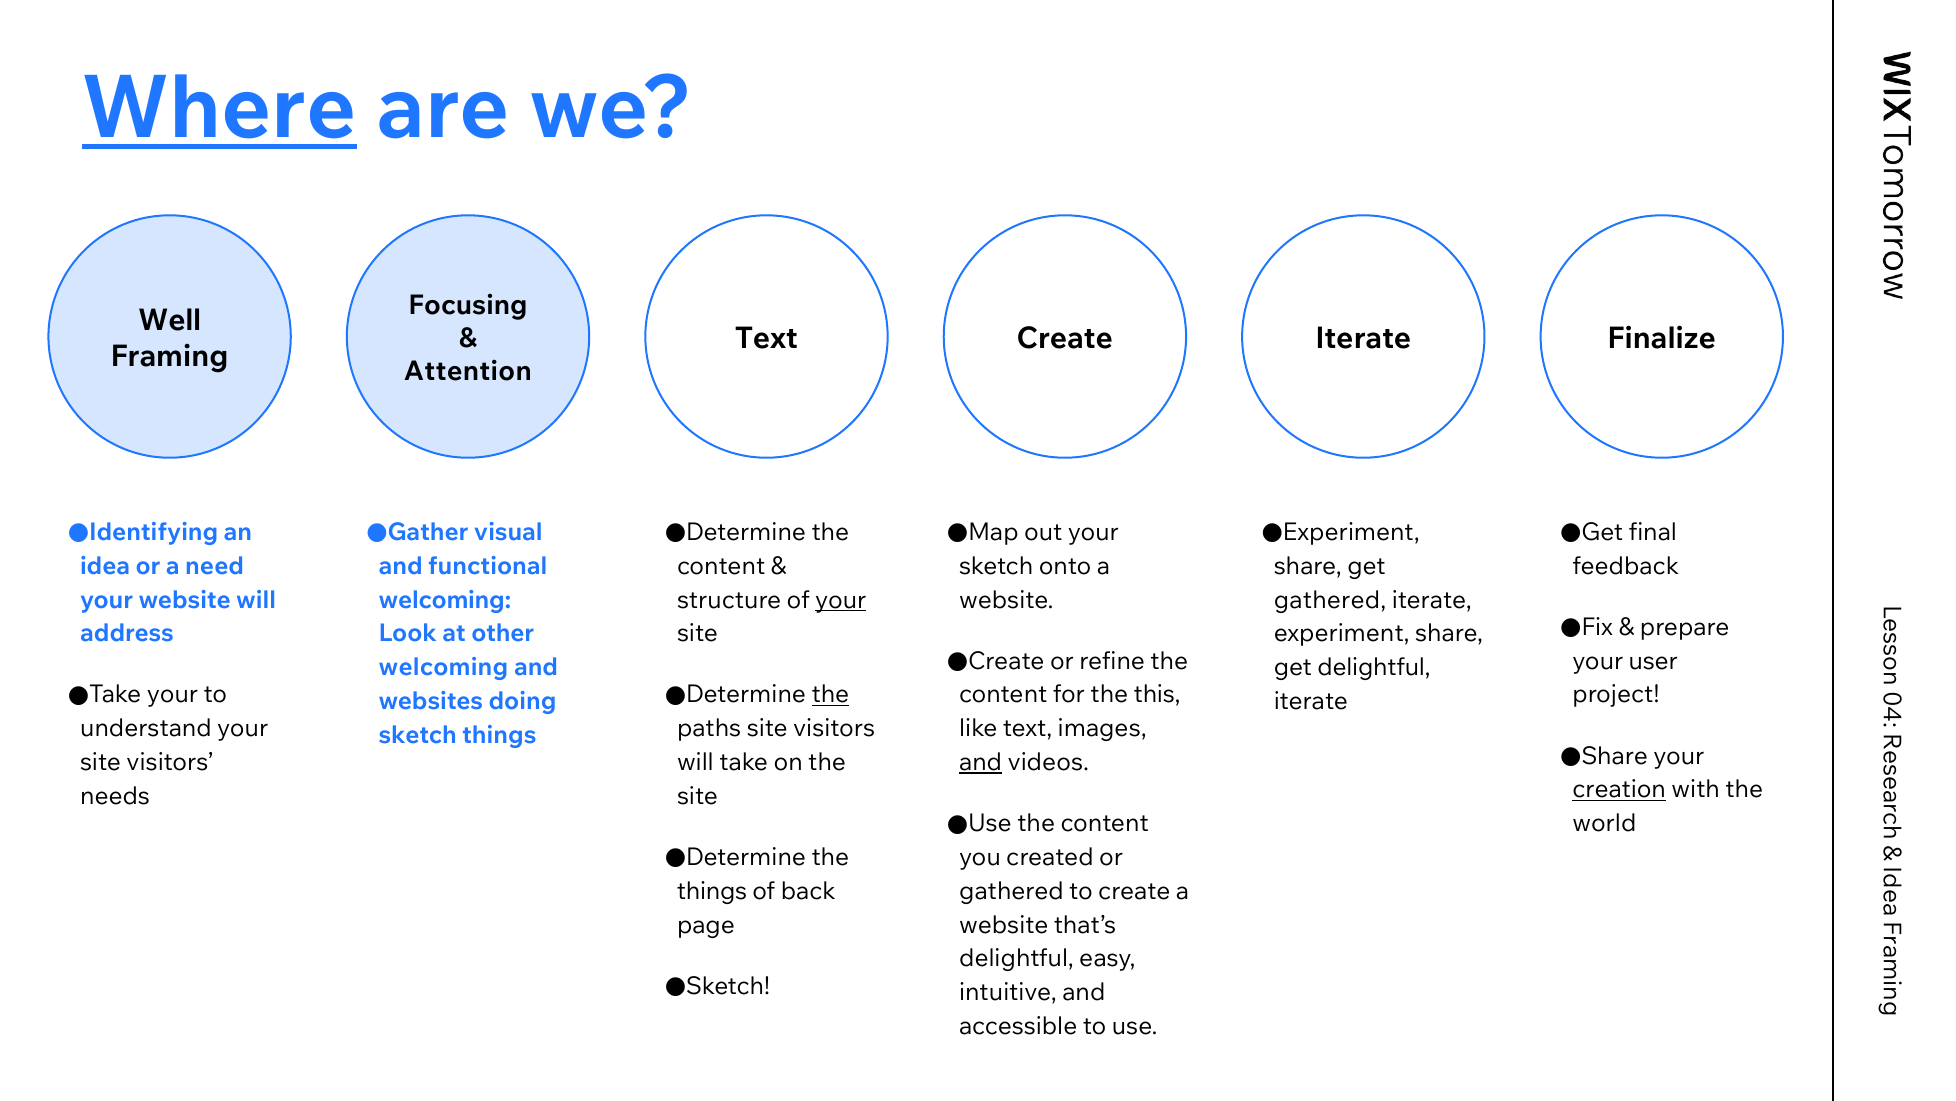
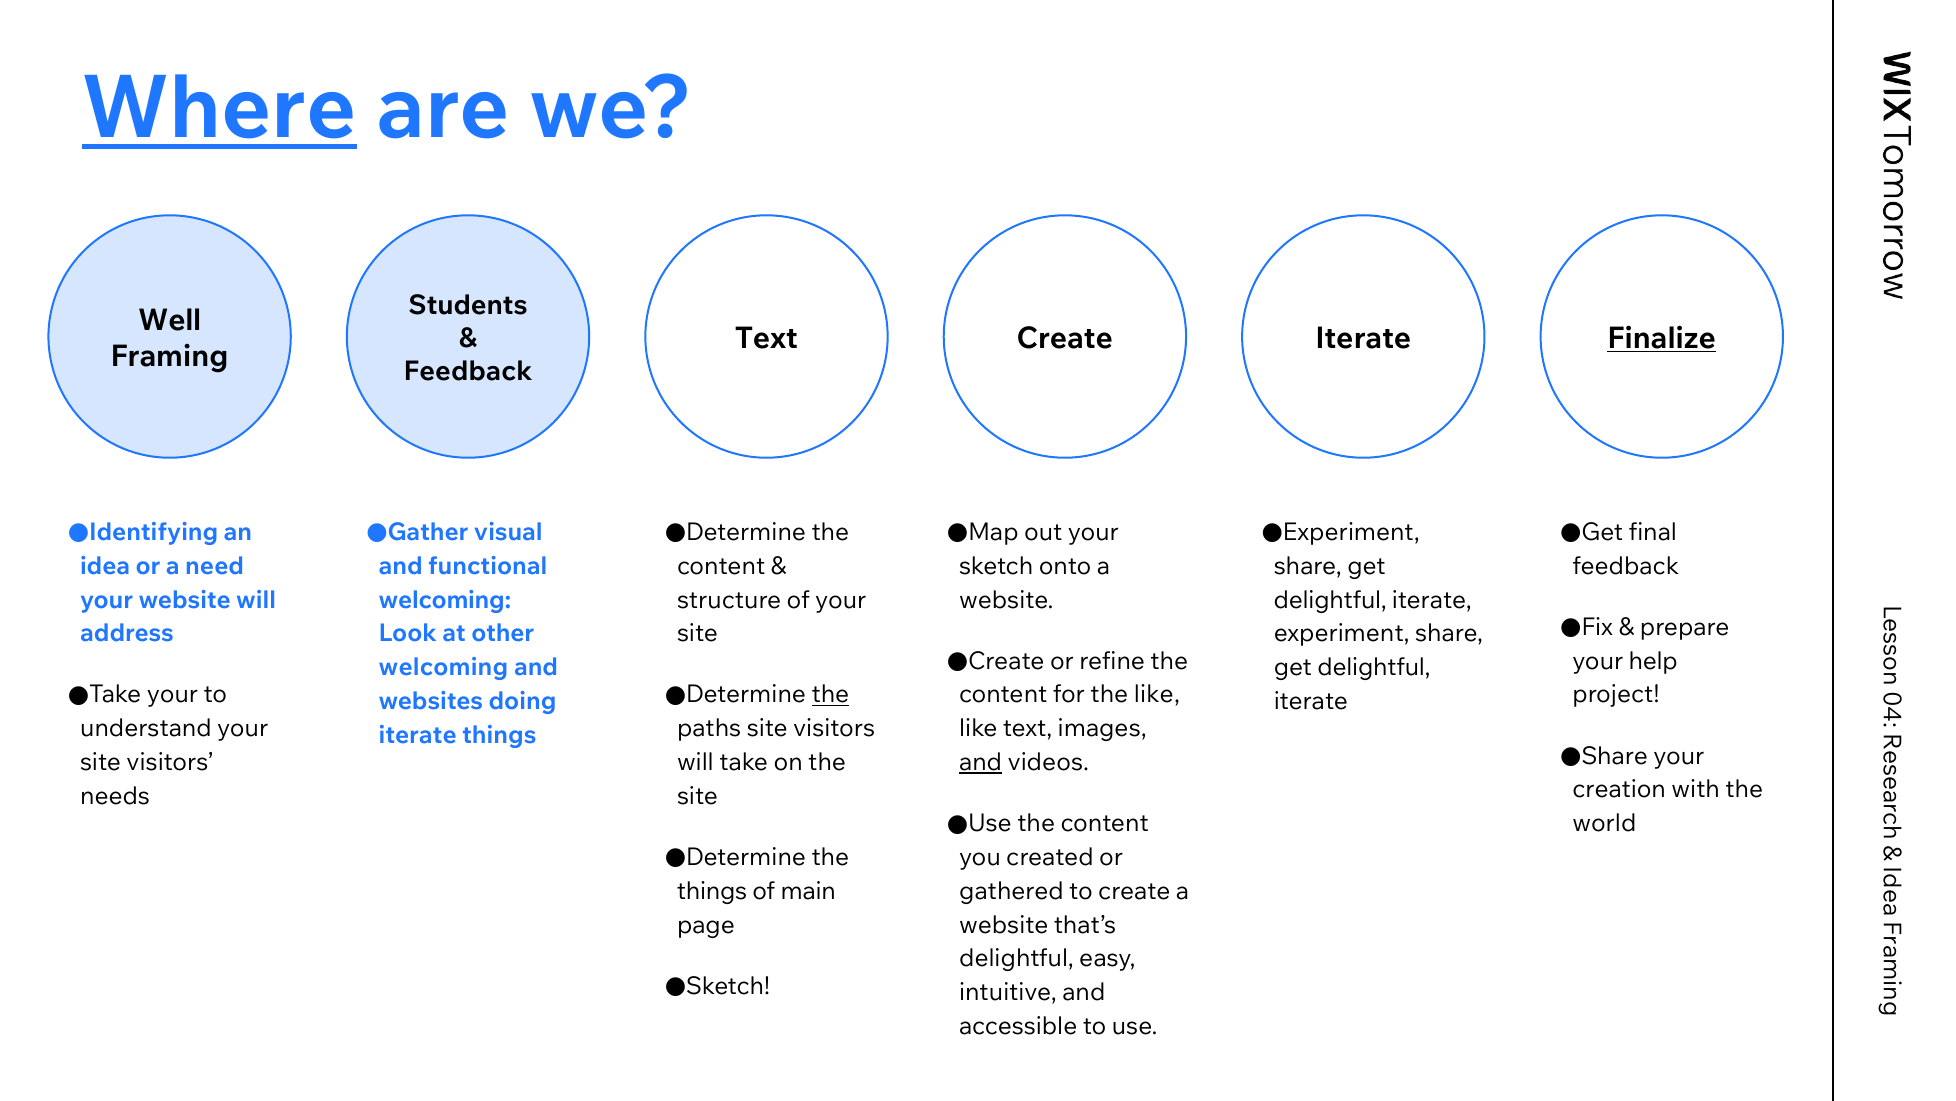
Focusing: Focusing -> Students (468, 306)
Finalize underline: none -> present (1662, 338)
Attention: Attention -> Feedback (468, 371)
your underline: present -> none (841, 600)
gathered: gathered -> delightful (1330, 600)
user: user -> help (1653, 661)
the this: this -> like (1157, 694)
sketch: sketch -> iterate (418, 735)
creation underline: present -> none (1619, 789)
back: back -> main (808, 891)
